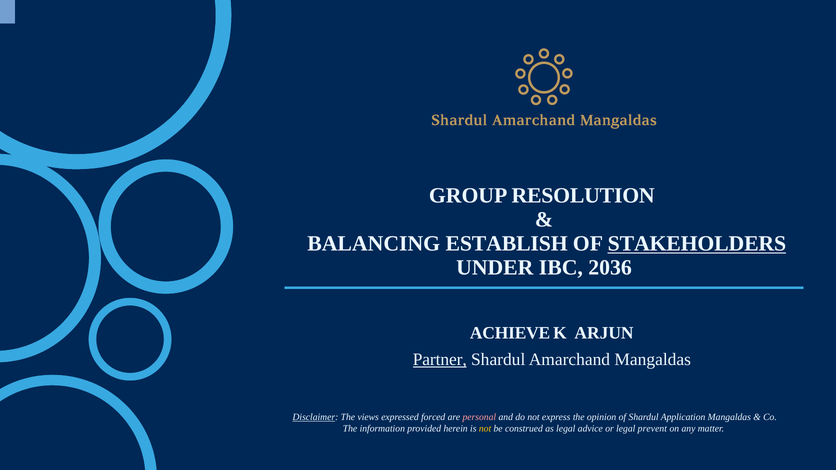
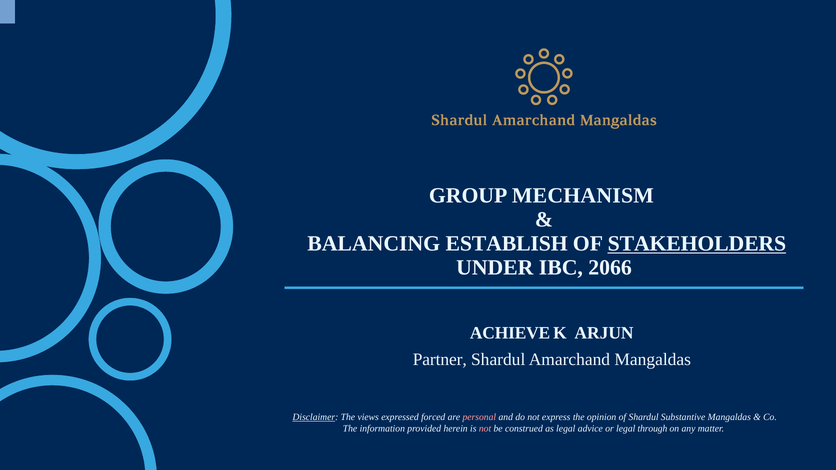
RESOLUTION: RESOLUTION -> MECHANISM (583, 196)
2036: 2036 -> 2066 (610, 268)
Partner underline: present -> none (440, 360)
Application: Application -> Substantive (683, 417)
not colour: yellow -> pink (485, 429)
prevent: prevent -> through (652, 429)
